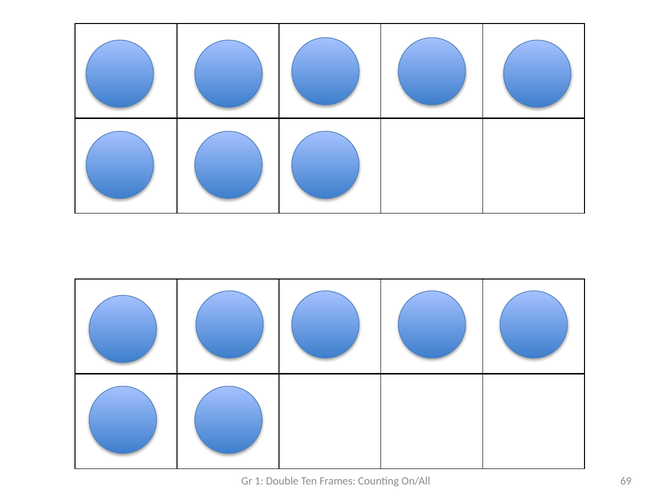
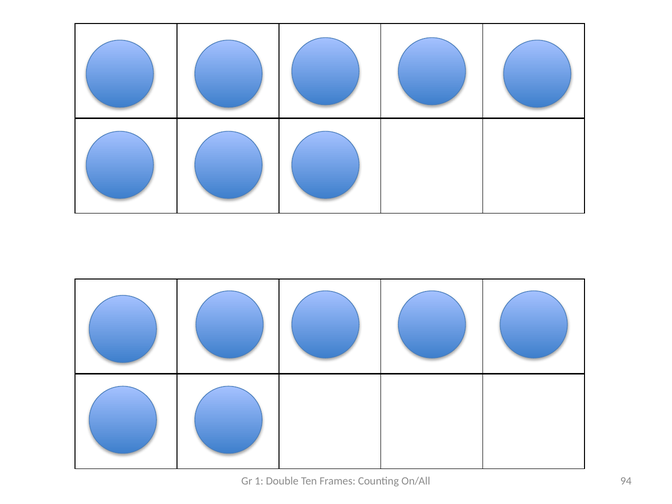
69: 69 -> 94 (626, 481)
